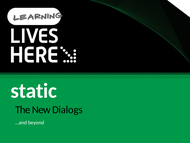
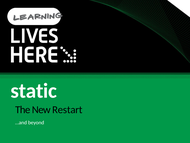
Dialogs: Dialogs -> Restart (67, 109)
